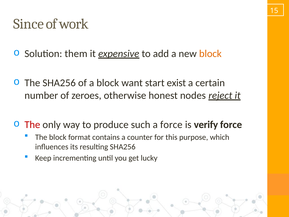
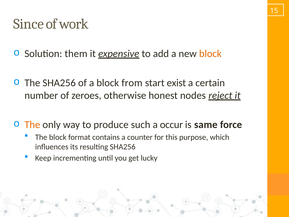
want: want -> from (132, 83)
The colour: red -> orange (32, 125)
a force: force -> occur (171, 125)
verify: verify -> same (206, 125)
